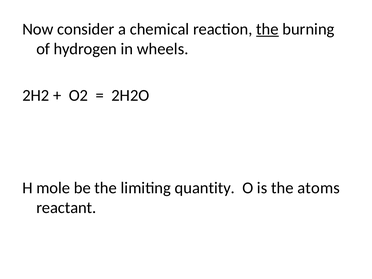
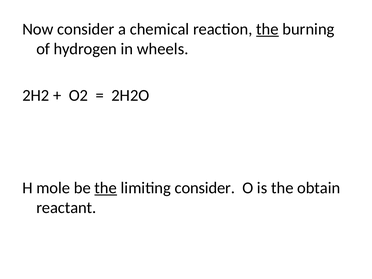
the underline: none -> present (106, 188)
limiting quantity: quantity -> consider (205, 188)
atoms: atoms -> obtain (319, 188)
